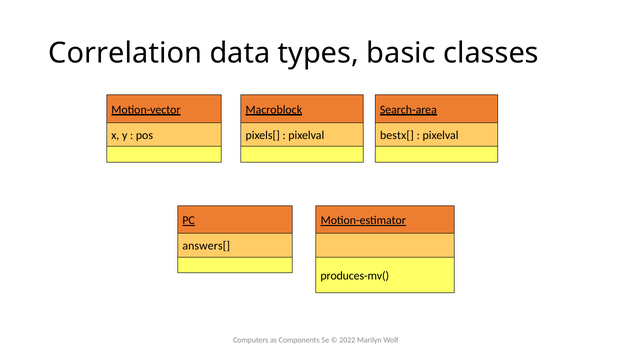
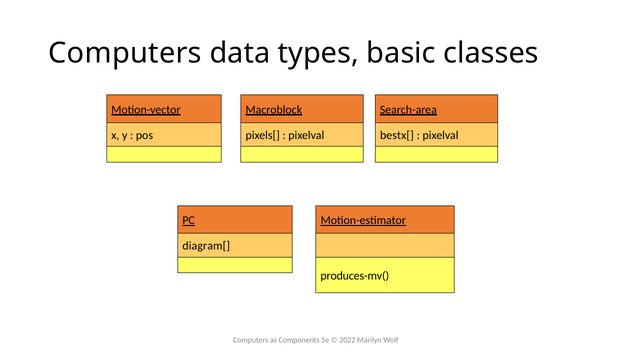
Correlation: Correlation -> Computers (125, 53)
answers[: answers[ -> diagram[ (206, 246)
